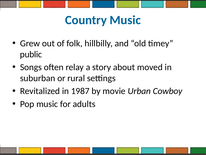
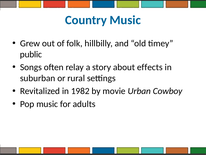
moved: moved -> effects (150, 67)
1987: 1987 -> 1982 (80, 91)
